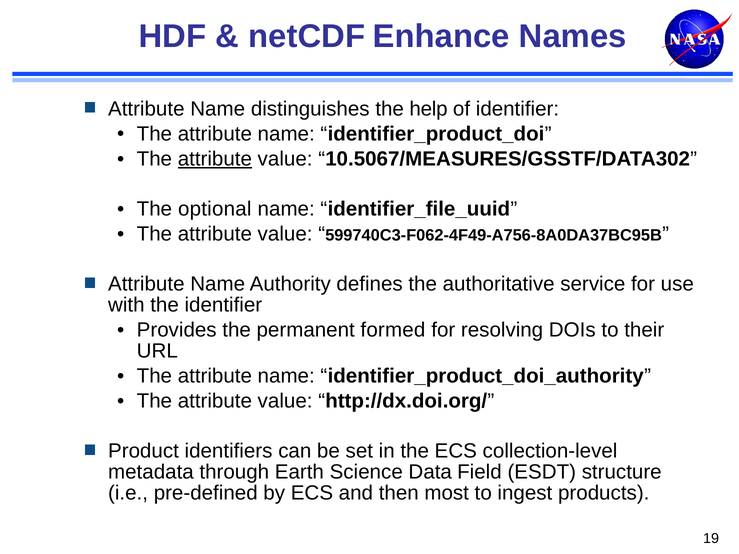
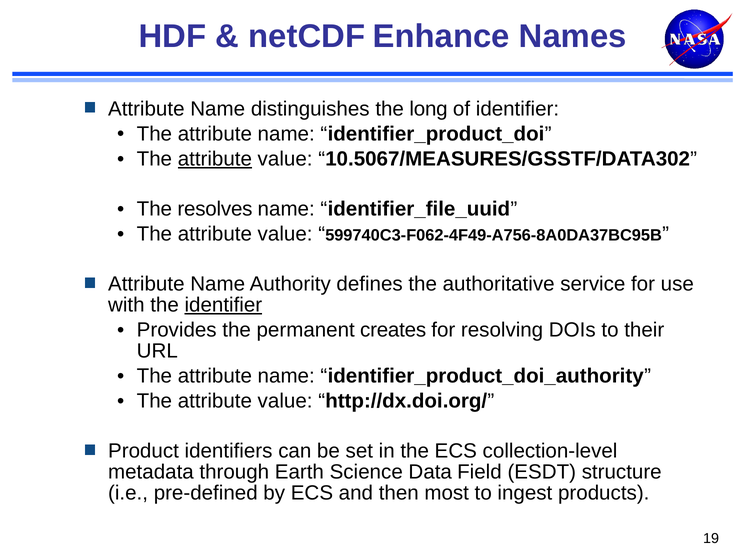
help: help -> long (429, 109)
optional: optional -> resolves (215, 209)
identifier underline: none -> present (223, 305)
formed: formed -> creates (393, 330)
